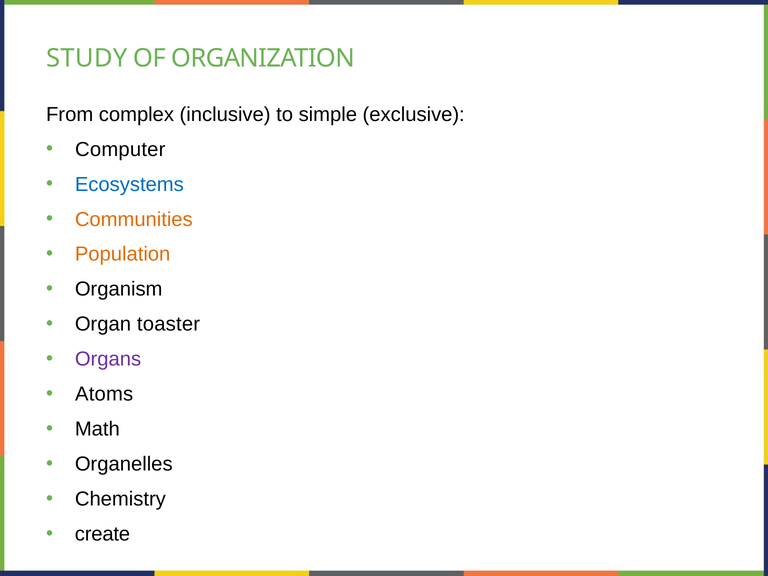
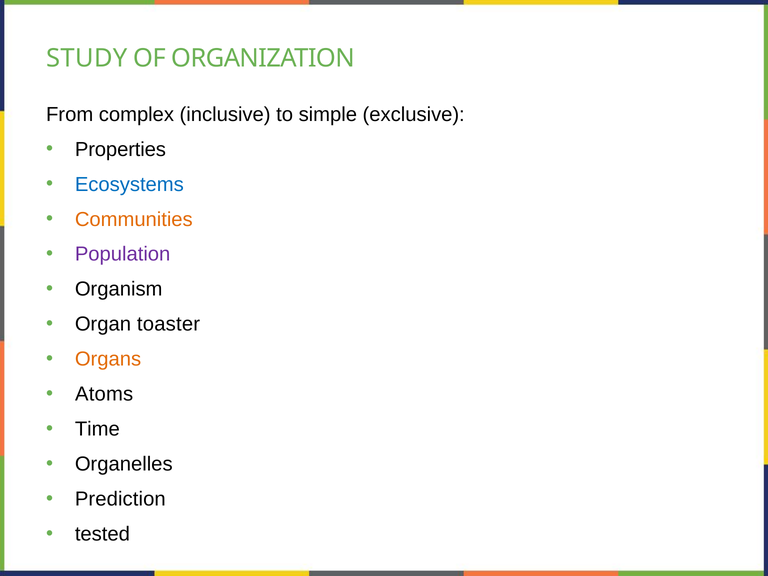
Computer: Computer -> Properties (120, 149)
Population colour: orange -> purple (123, 254)
Organs colour: purple -> orange (108, 359)
Math: Math -> Time (97, 429)
Chemistry: Chemistry -> Prediction (120, 499)
create: create -> tested (102, 534)
